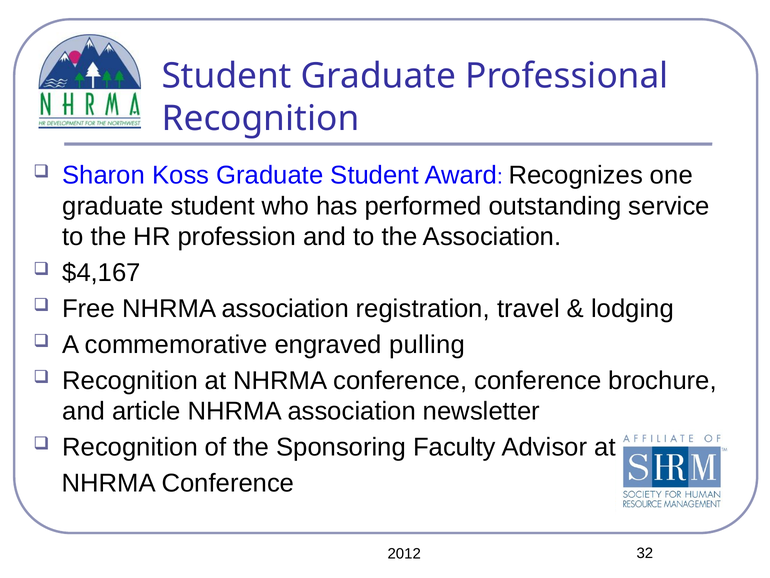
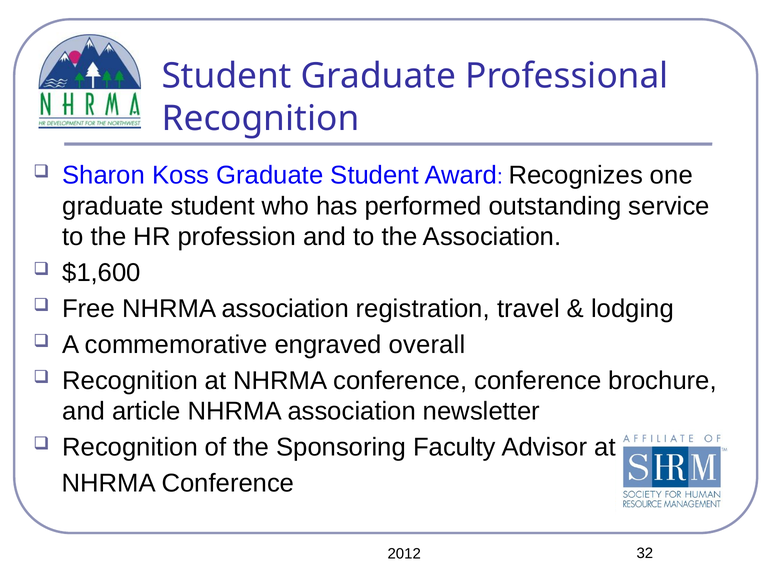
$4,167: $4,167 -> $1,600 (101, 273)
pulling: pulling -> overall (427, 344)
